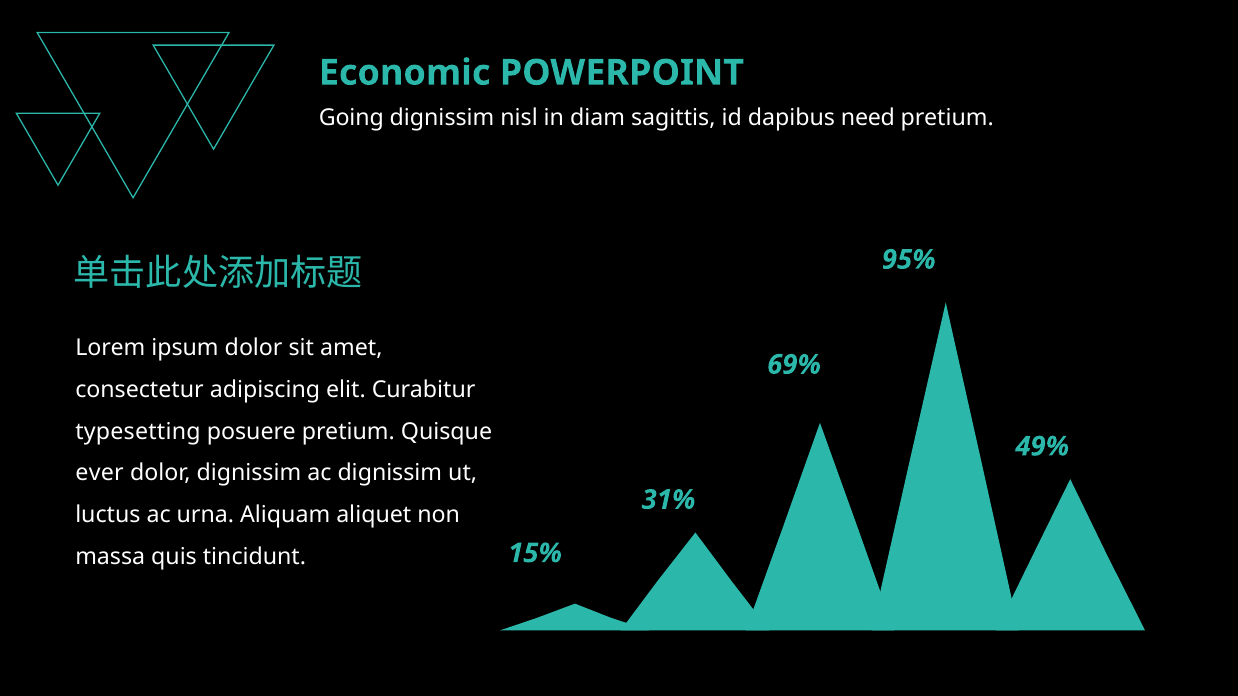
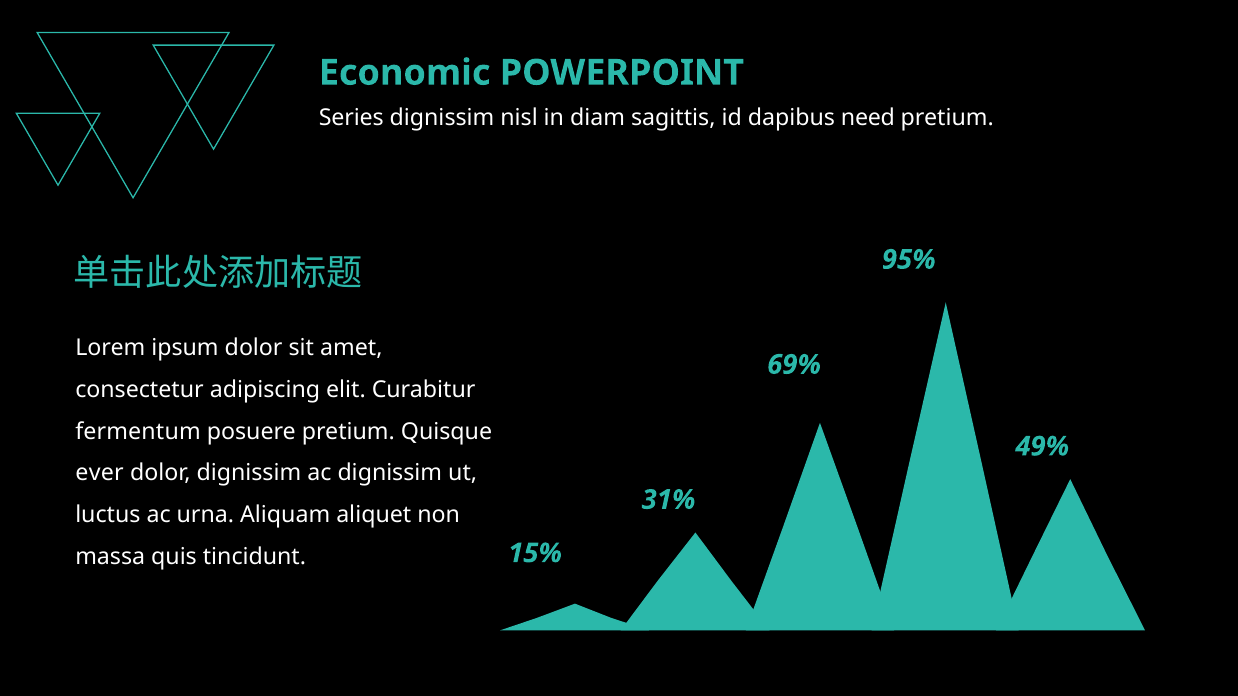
Going: Going -> Series (351, 118)
typesetting: typesetting -> fermentum (138, 431)
